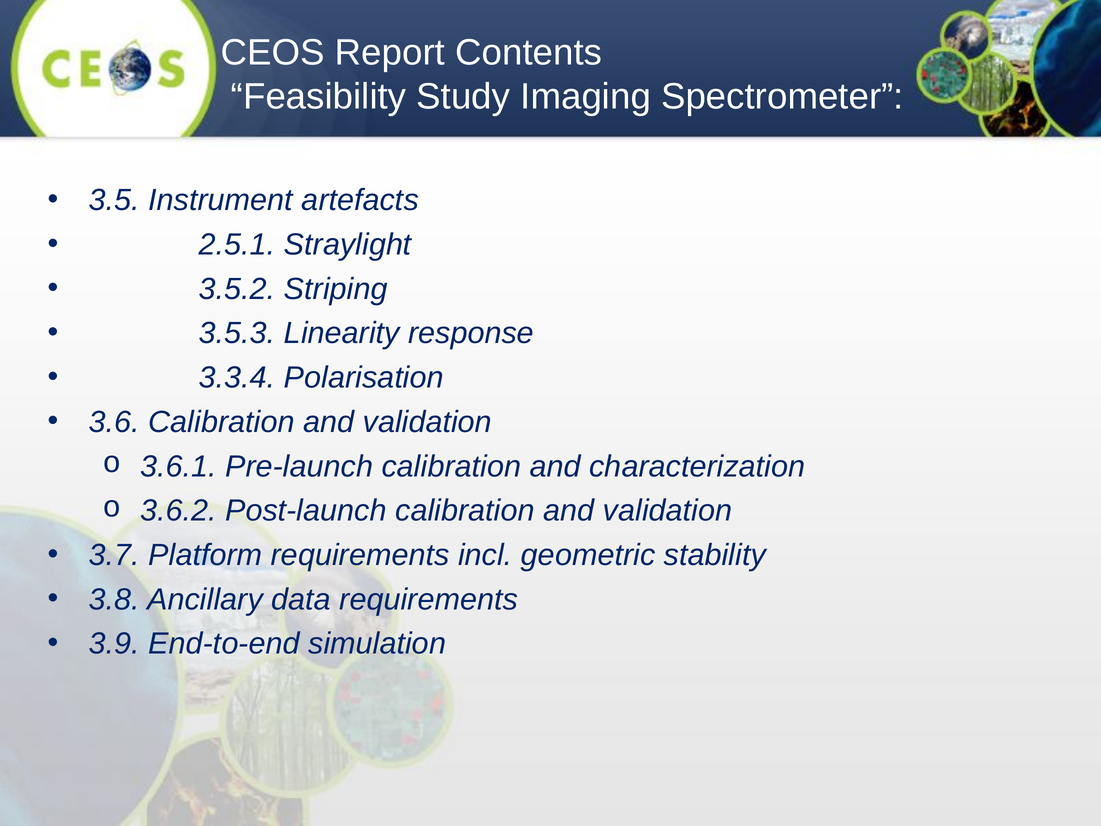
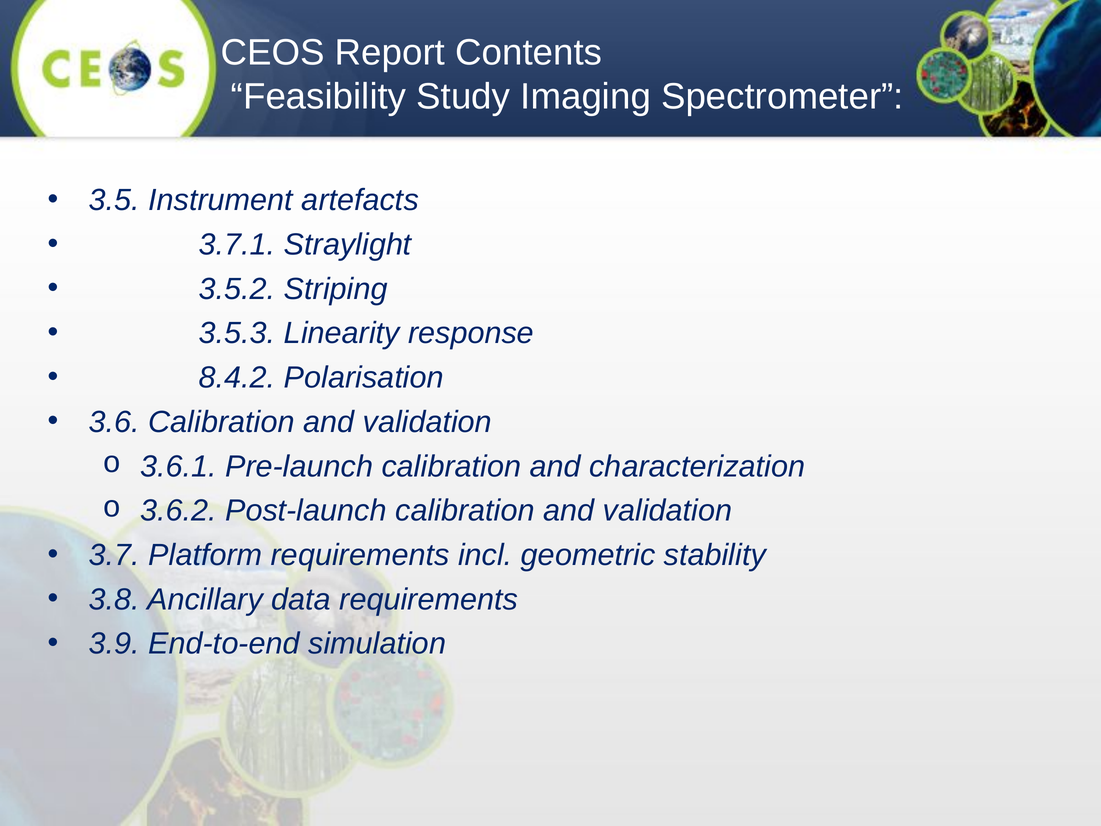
2.5.1: 2.5.1 -> 3.7.1 (237, 245)
3.3.4: 3.3.4 -> 8.4.2 (237, 378)
